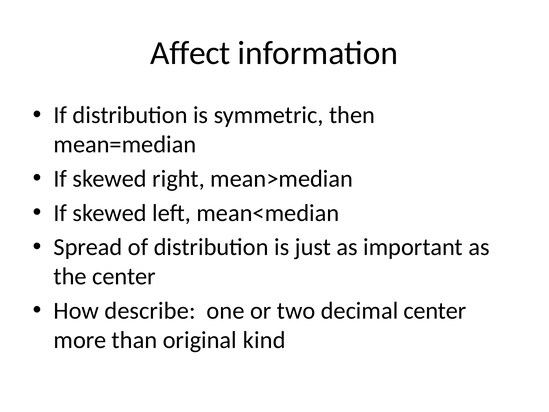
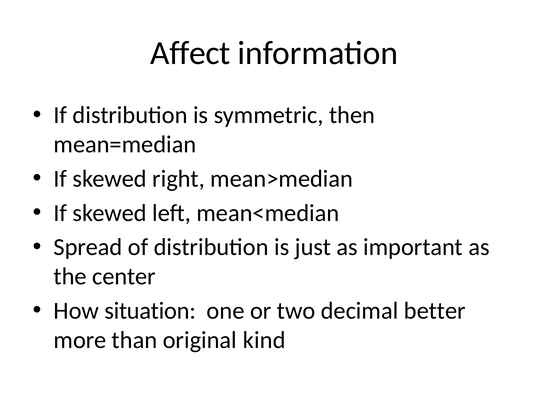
describe: describe -> situation (150, 311)
decimal center: center -> better (435, 311)
